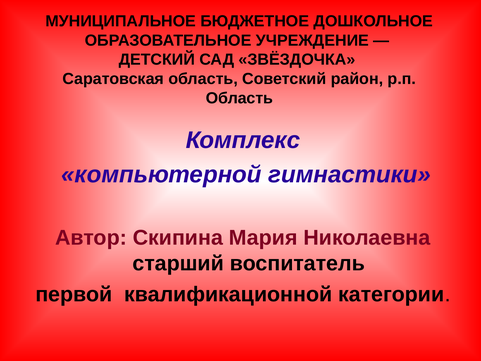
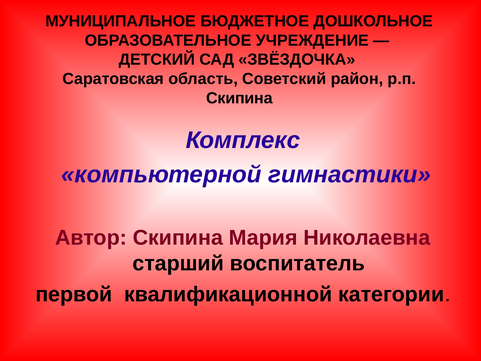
Область: Область -> Скипина (239, 98)
